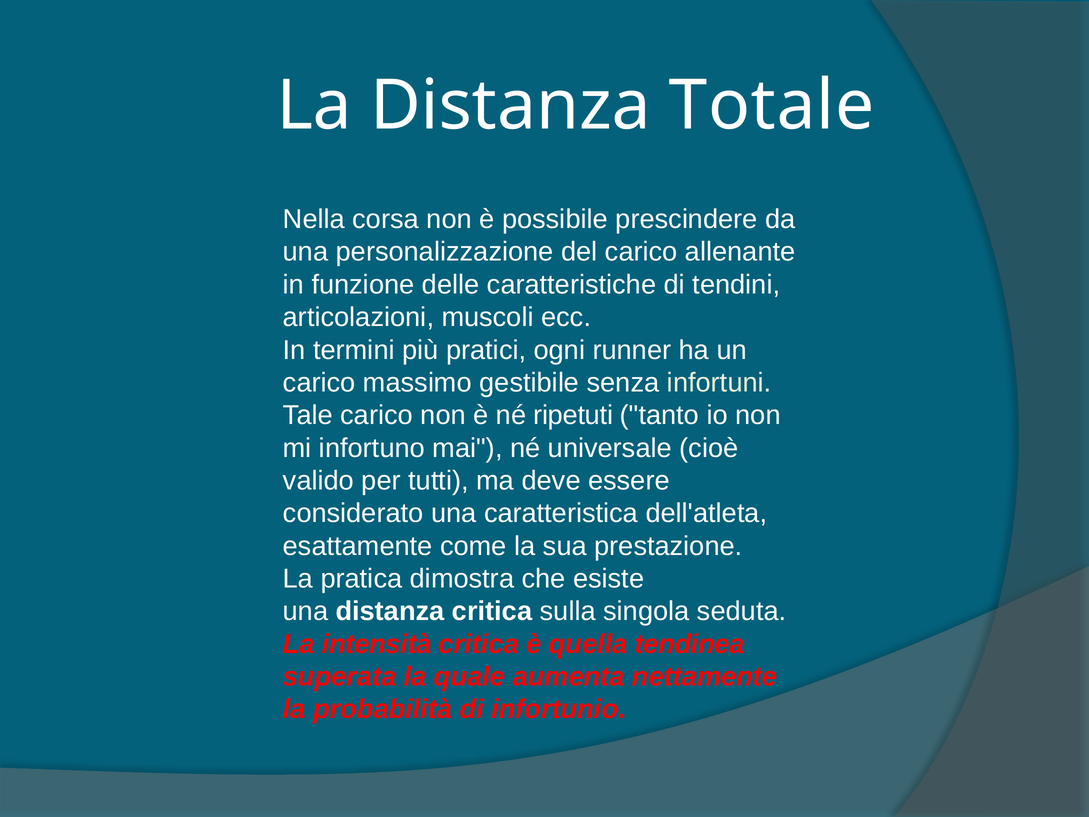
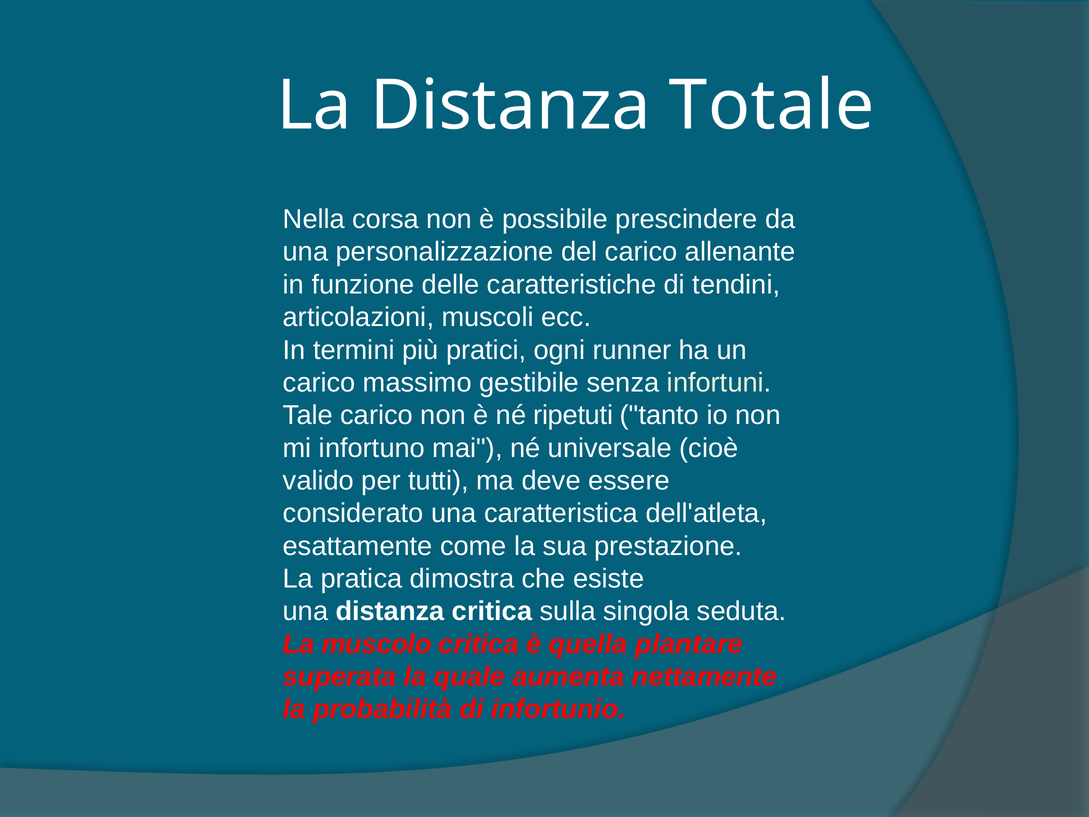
intensità: intensità -> muscolo (377, 644)
tendinea: tendinea -> plantare (689, 644)
